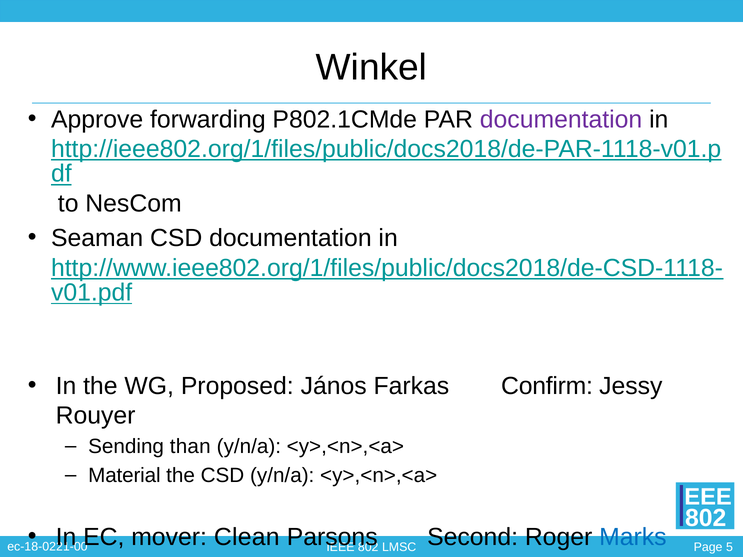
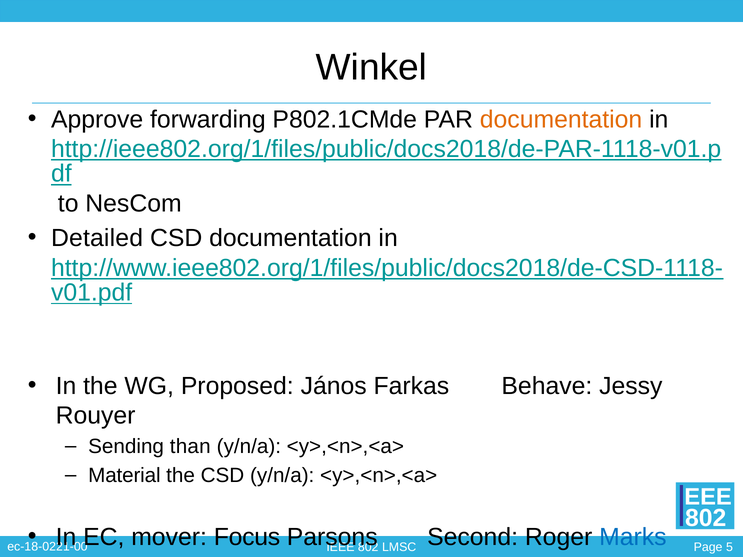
documentation colour: purple -> orange (561, 119)
Seaman: Seaman -> Detailed (97, 238)
Confirm: Confirm -> Behave (547, 386)
Clean: Clean -> Focus (247, 537)
